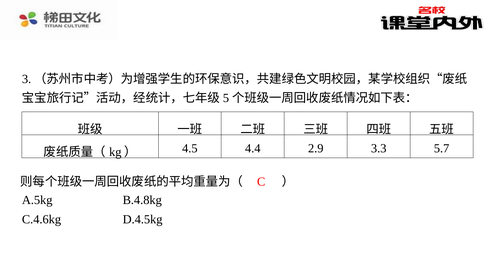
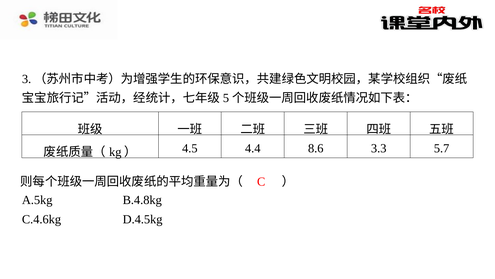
2.9: 2.9 -> 8.6 (316, 148)
